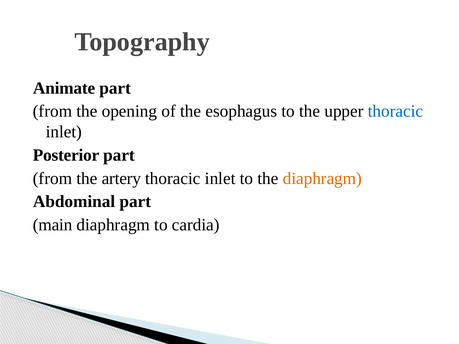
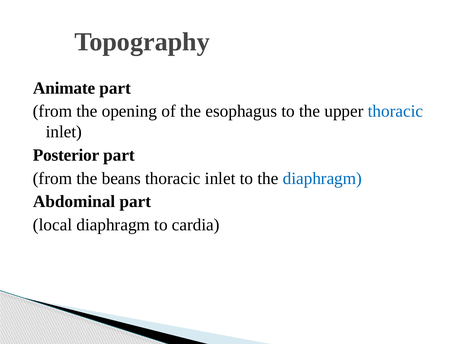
artery: artery -> beans (121, 178)
diaphragm colour: orange -> blue (322, 178)
main: main -> local (53, 225)
